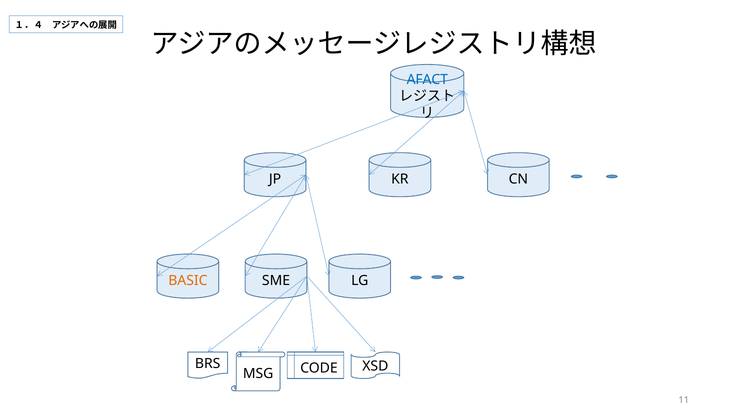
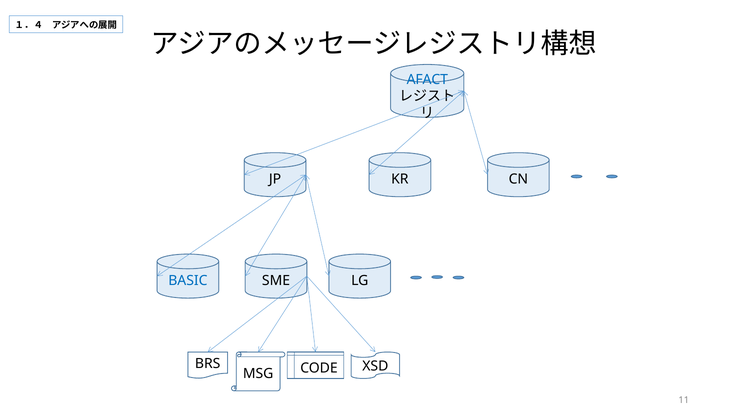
BASIC colour: orange -> blue (188, 281)
